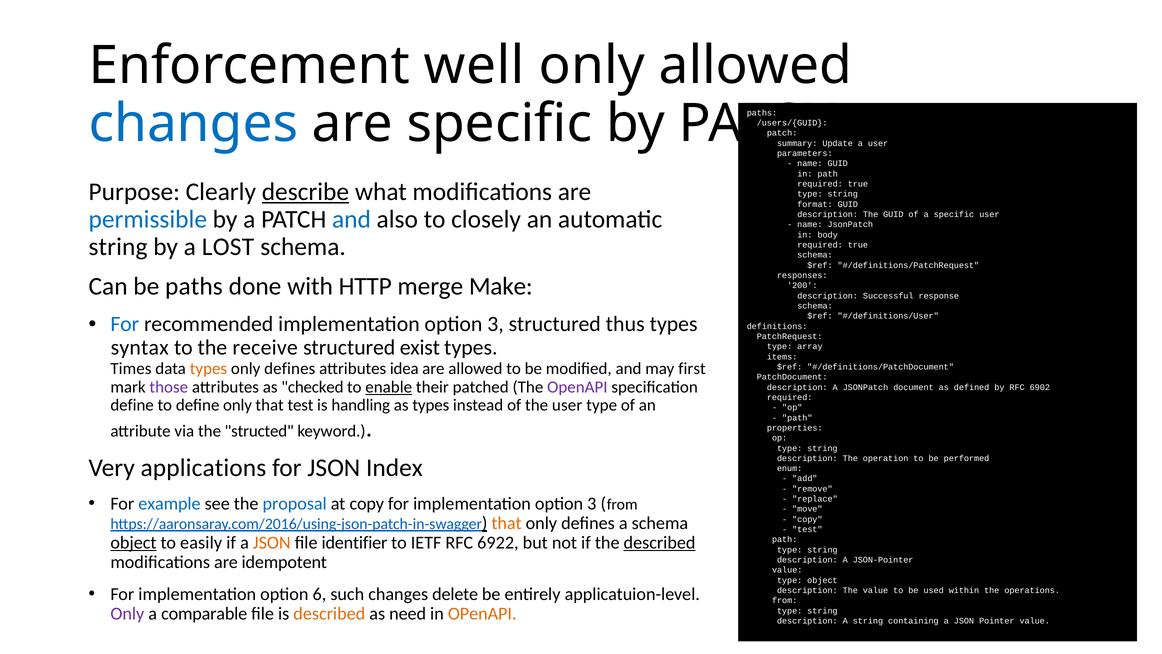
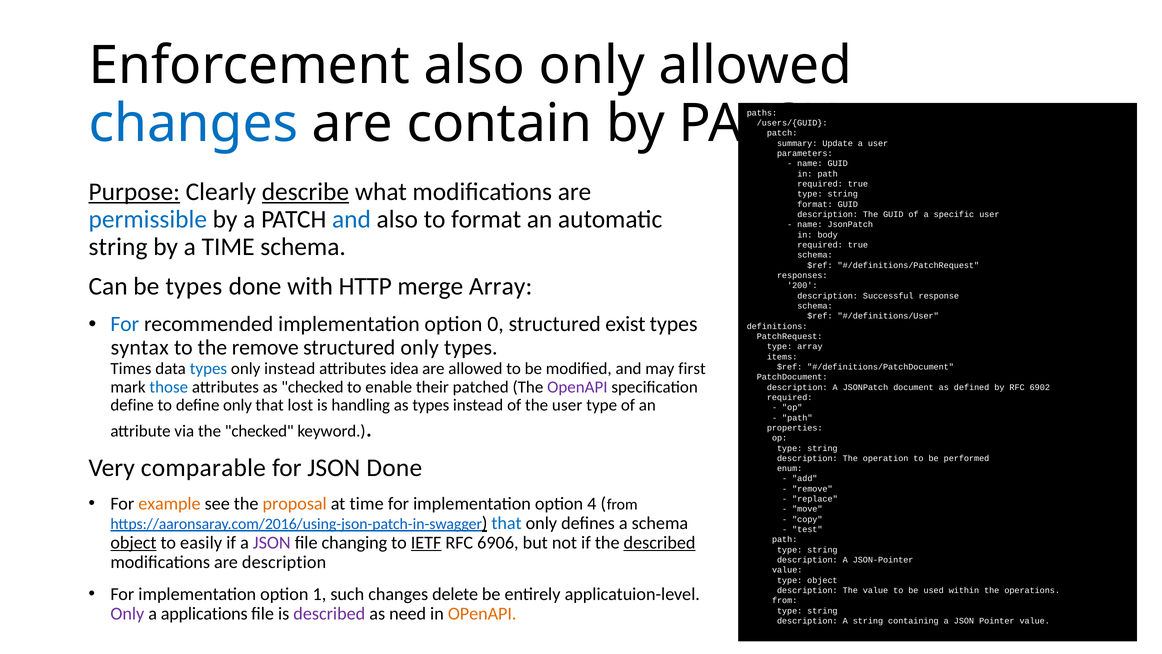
Enforcement well: well -> also (475, 66)
are specific: specific -> contain (499, 123)
Purpose underline: none -> present (134, 192)
to closely: closely -> format (486, 219)
a LOST: LOST -> TIME (228, 247)
be paths: paths -> types (194, 286)
merge Make: Make -> Array (501, 286)
recommended implementation option 3: 3 -> 0 (496, 324)
thus: thus -> exist (625, 324)
the receive: receive -> remove (265, 348)
structured exist: exist -> only (420, 348)
types colour: orange -> blue (208, 368)
defines: defines -> instead (290, 368)
those colour: purple -> blue (169, 387)
enable underline: present -> none (389, 387)
that test: test -> lost (300, 405)
the structed: structed -> checked (259, 431)
applications: applications -> comparable (203, 468)
JSON Index: Index -> Done (394, 468)
example colour: blue -> orange (169, 503)
proposal colour: blue -> orange (295, 503)
at copy: copy -> time (367, 503)
for implementation option 3: 3 -> 4 (592, 503)
that colour: orange -> blue (506, 523)
JSON colour: orange -> purple (272, 542)
identifier: identifier -> changing (354, 542)
IETF underline: none -> present (426, 542)
6922: 6922 -> 6906 (498, 542)
are idempotent: idempotent -> description (284, 562)
6: 6 -> 1 (319, 594)
comparable: comparable -> applications (204, 613)
described colour: orange -> purple (329, 613)
